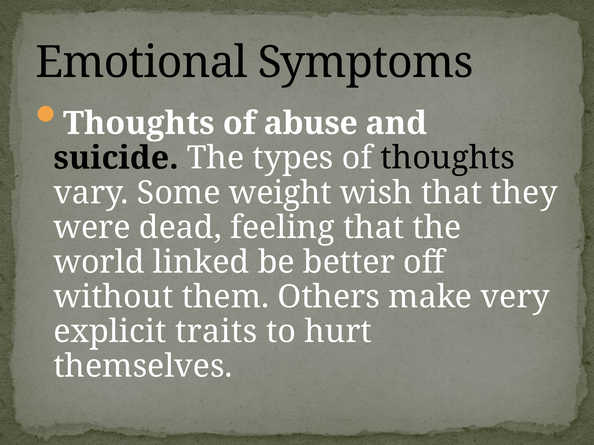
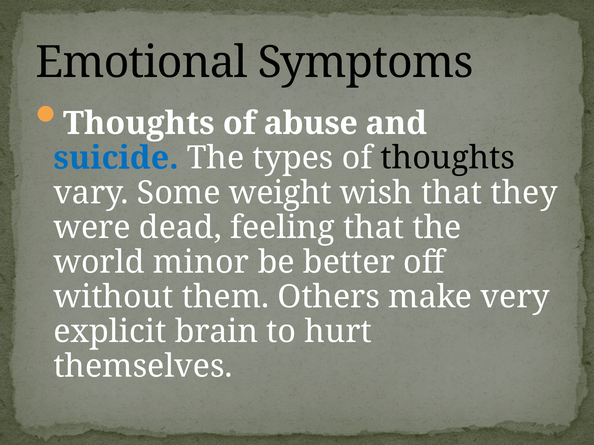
suicide colour: black -> blue (116, 158)
linked: linked -> minor (201, 262)
traits: traits -> brain (217, 332)
